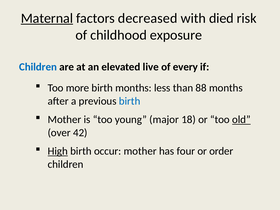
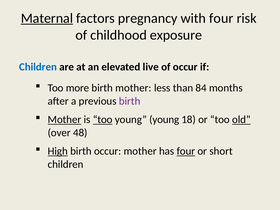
decreased: decreased -> pregnancy (148, 18)
with died: died -> four (221, 18)
of every: every -> occur (185, 67)
birth months: months -> mother (133, 88)
88: 88 -> 84 (201, 88)
birth colour: blue -> purple (130, 101)
Mother underline: none -> present (64, 120)
too underline: none -> present (103, 120)
young major: major -> young (164, 120)
42: 42 -> 48 (80, 133)
four underline: none -> present (186, 151)
order: order -> short (221, 151)
